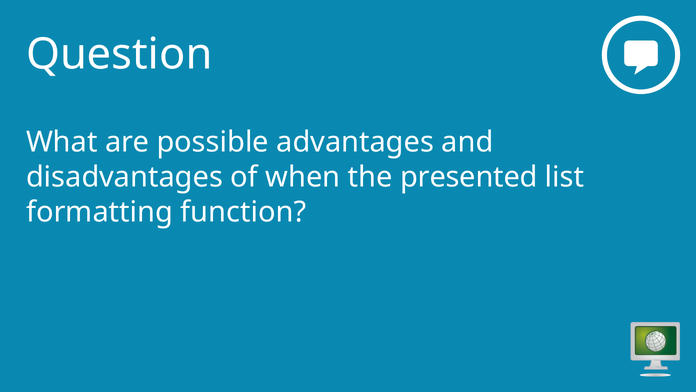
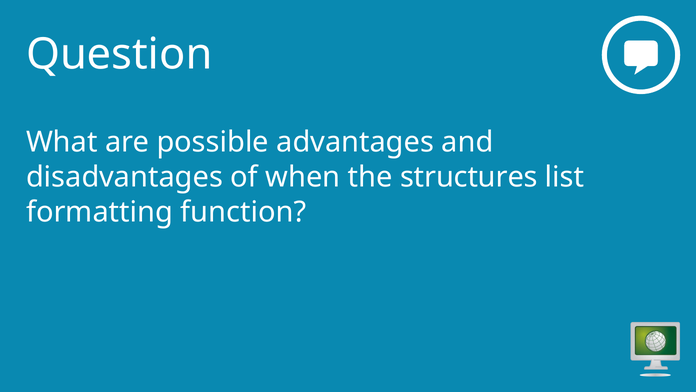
presented: presented -> structures (469, 177)
